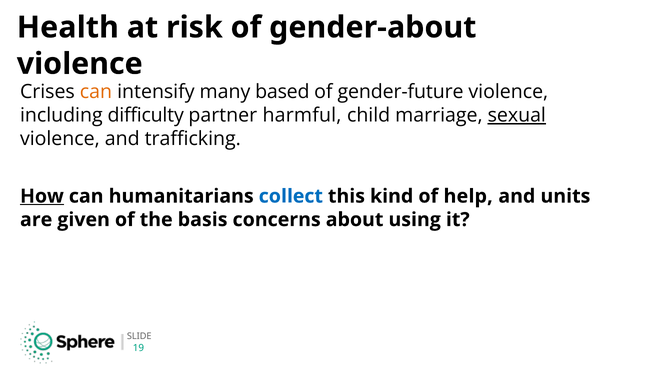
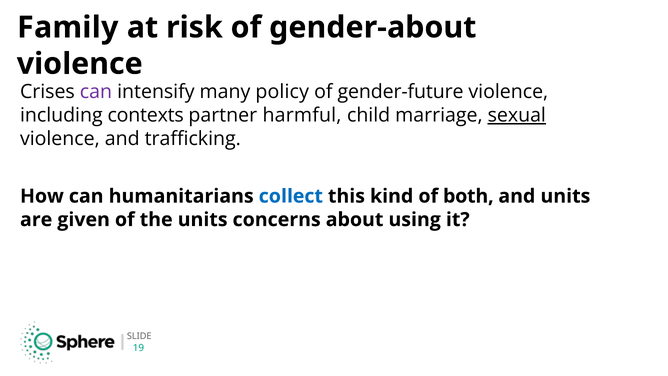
Health: Health -> Family (68, 27)
can colour: orange -> purple (96, 92)
based: based -> policy (282, 92)
difficulty: difficulty -> contexts (146, 115)
How underline: present -> none (42, 196)
help: help -> both (468, 196)
the basis: basis -> units (203, 220)
